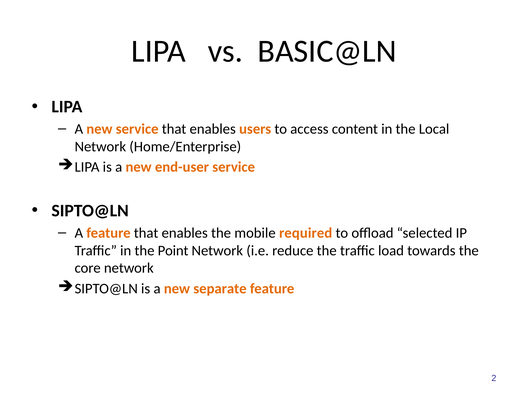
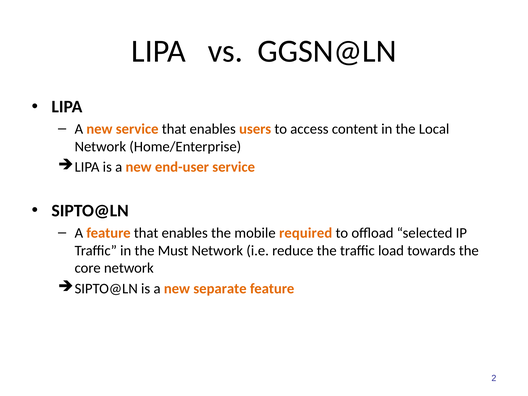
BASIC@LN: BASIC@LN -> GGSN@LN (327, 51)
Point: Point -> Must (173, 251)
